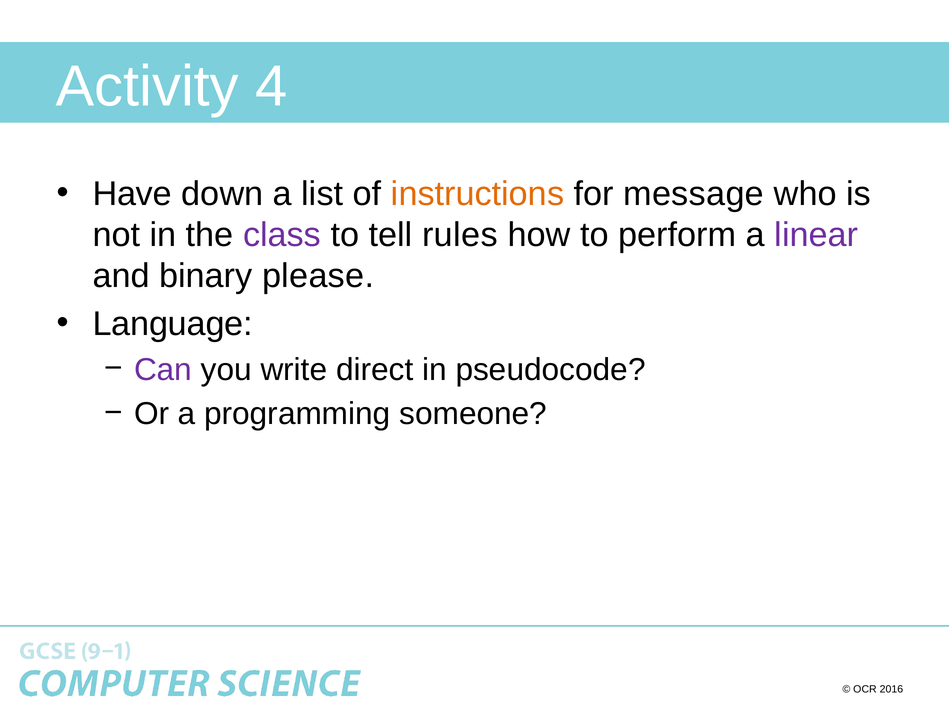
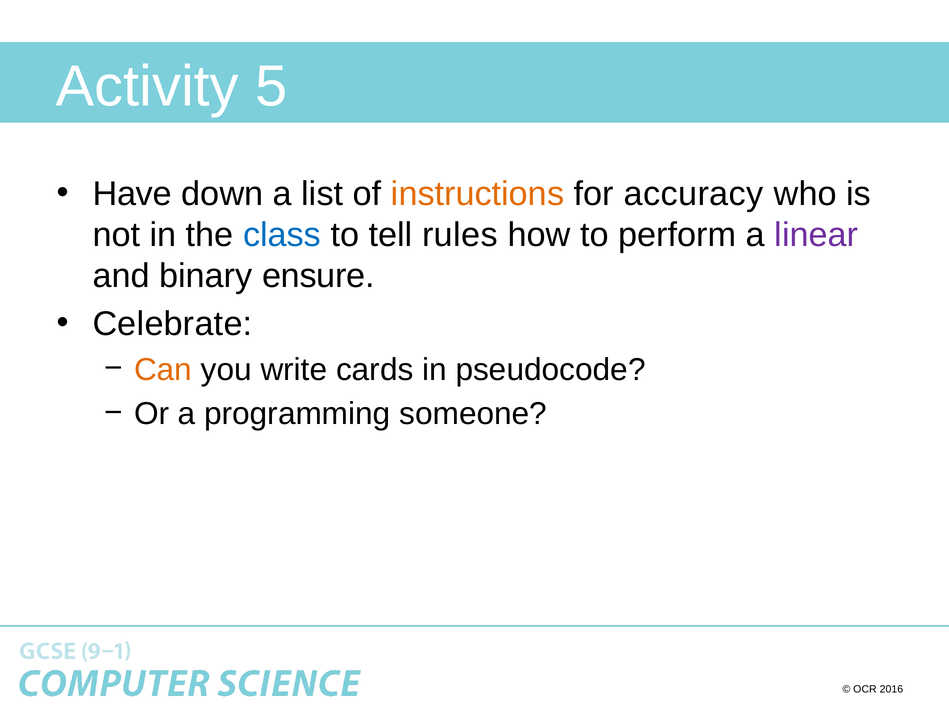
4: 4 -> 5 (271, 86)
message: message -> accuracy (694, 194)
class colour: purple -> blue (282, 235)
please: please -> ensure (318, 276)
Language: Language -> Celebrate (172, 324)
Can colour: purple -> orange (163, 370)
direct: direct -> cards (375, 370)
